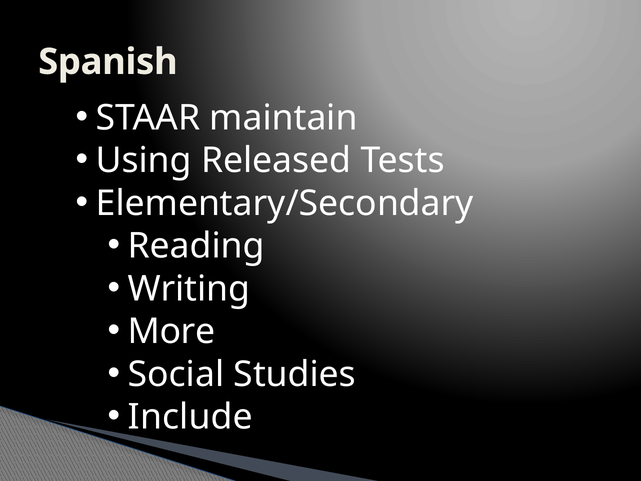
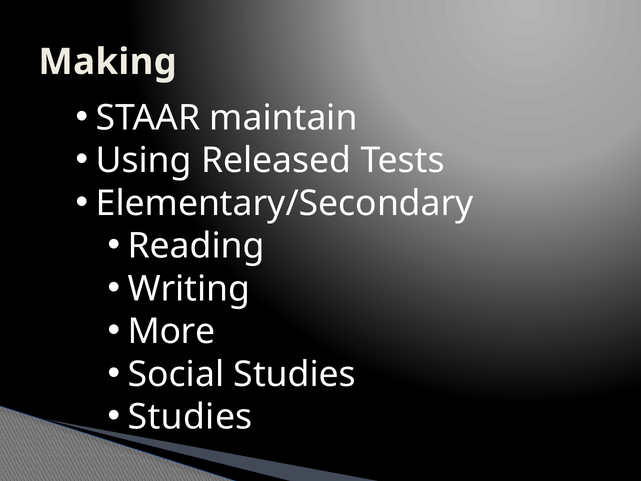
Spanish: Spanish -> Making (108, 62)
Include: Include -> Studies (190, 417)
